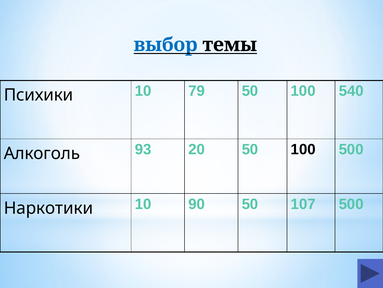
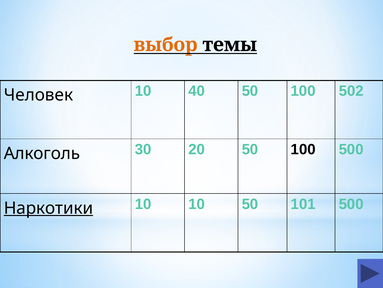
выбор colour: blue -> orange (166, 45)
Психики: Психики -> Человек (38, 95)
79: 79 -> 40 (197, 91)
540: 540 -> 502 (351, 91)
93: 93 -> 30 (143, 149)
Наркотики underline: none -> present (48, 208)
10 90: 90 -> 10 (197, 204)
107: 107 -> 101 (303, 204)
